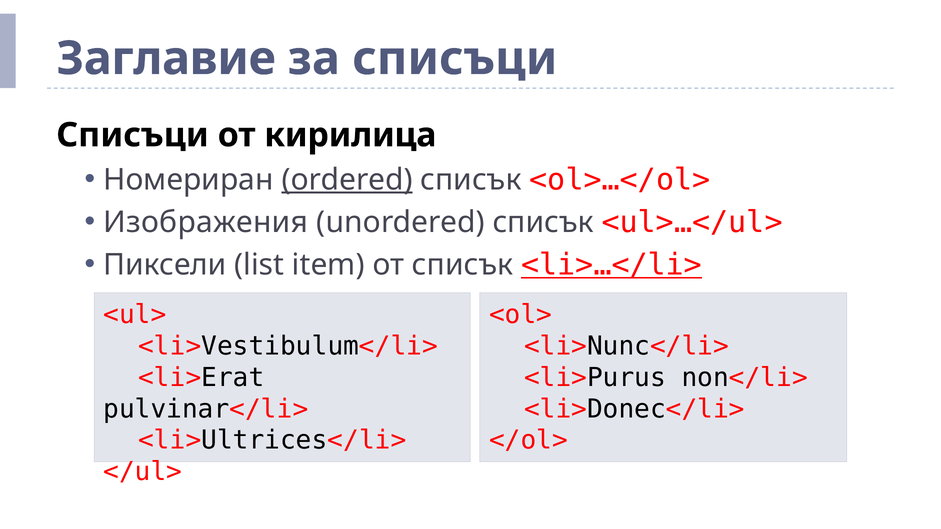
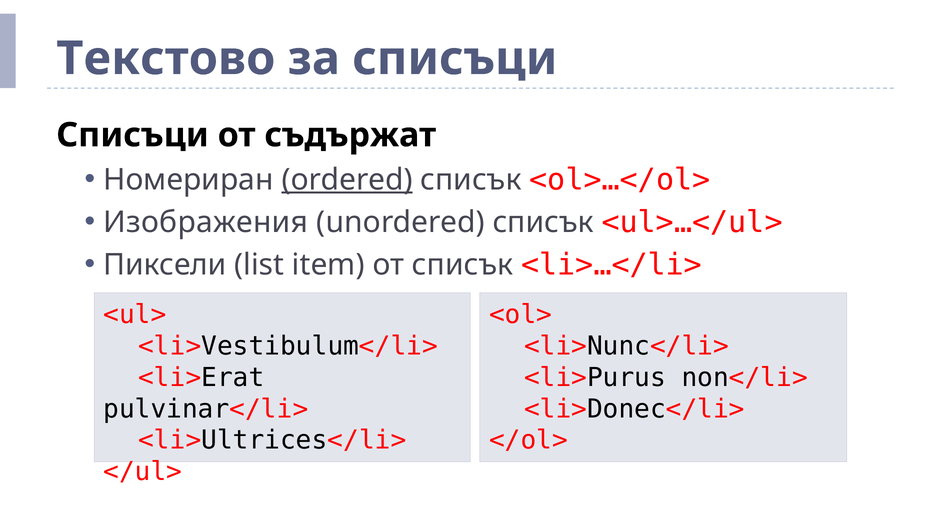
Заглавие: Заглавие -> Текстово (166, 59)
кирилица: кирилица -> съдържат (350, 135)
<li>…</li> underline: present -> none (612, 265)
